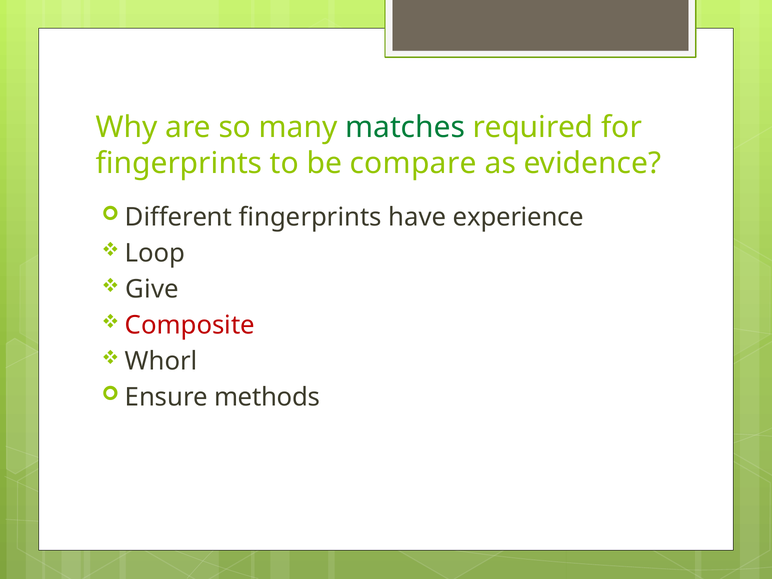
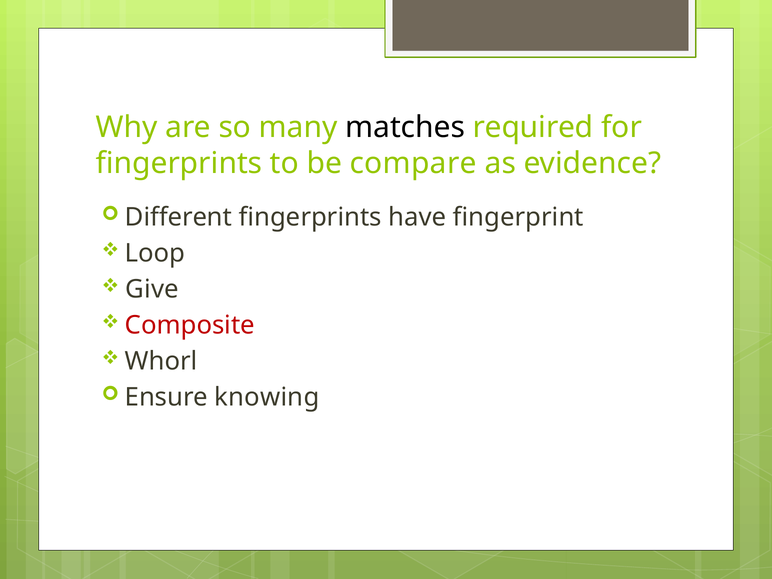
matches colour: green -> black (405, 127)
experience: experience -> fingerprint (518, 217)
methods: methods -> knowing (267, 397)
